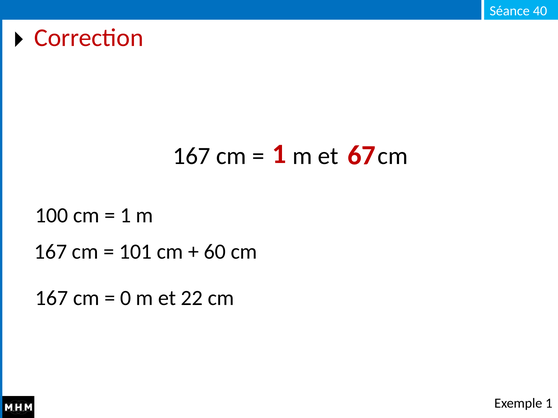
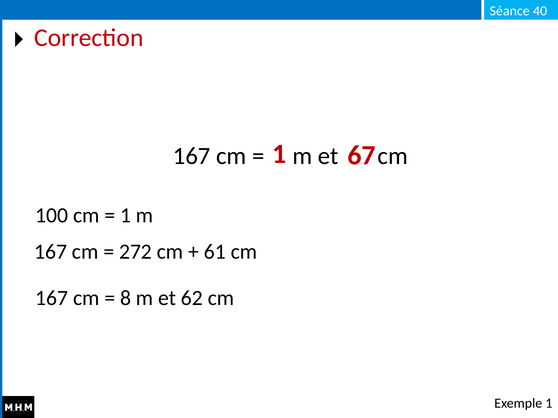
101: 101 -> 272 (136, 252)
60: 60 -> 61 (215, 252)
0: 0 -> 8 (126, 298)
22: 22 -> 62 (192, 298)
